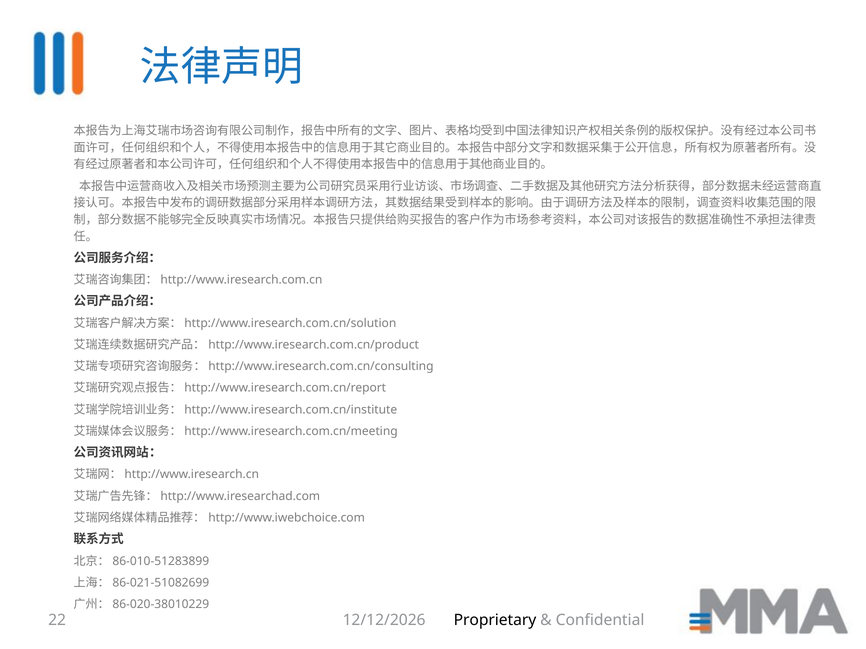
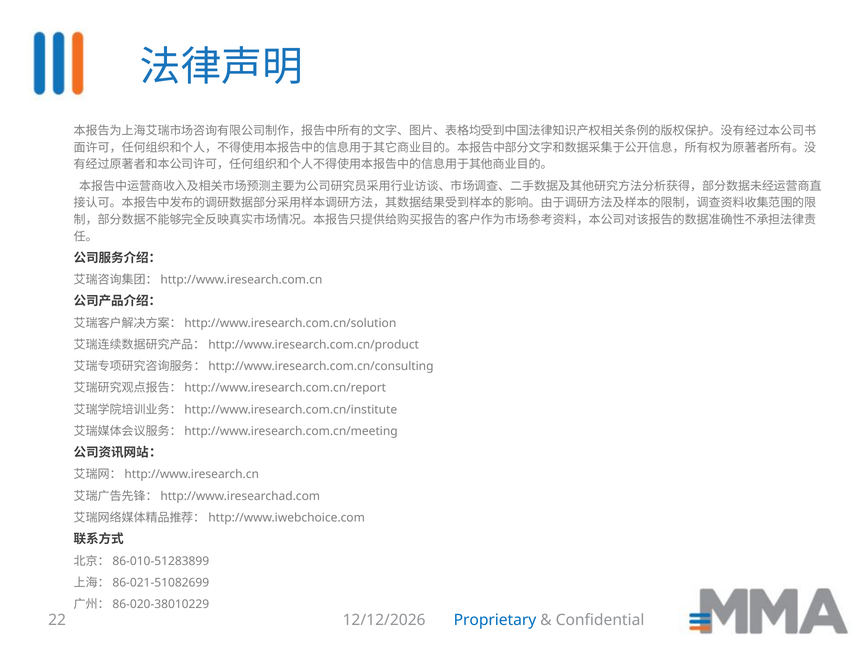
Proprietary colour: black -> blue (495, 620)
